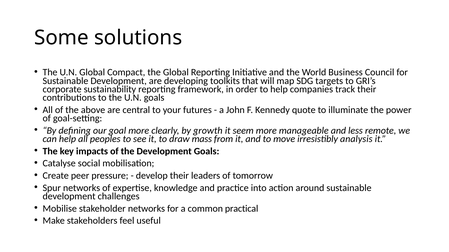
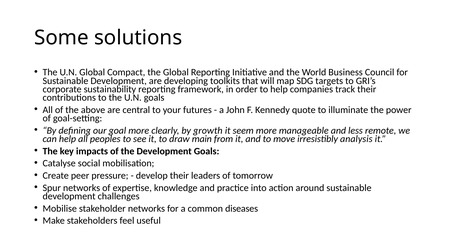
mass: mass -> main (202, 139)
practical: practical -> diseases (242, 209)
